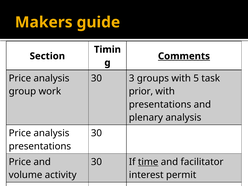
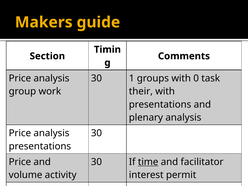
Comments underline: present -> none (184, 56)
3: 3 -> 1 (132, 78)
5: 5 -> 0 (196, 78)
prior: prior -> their (141, 91)
